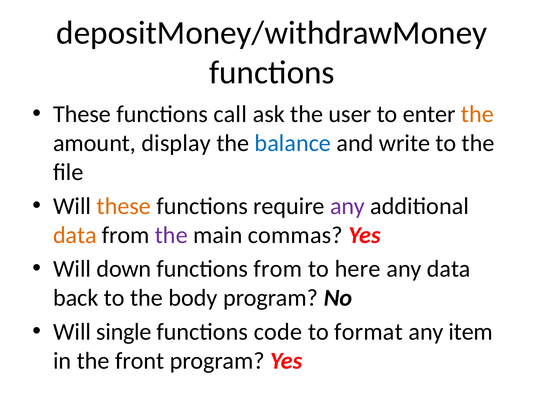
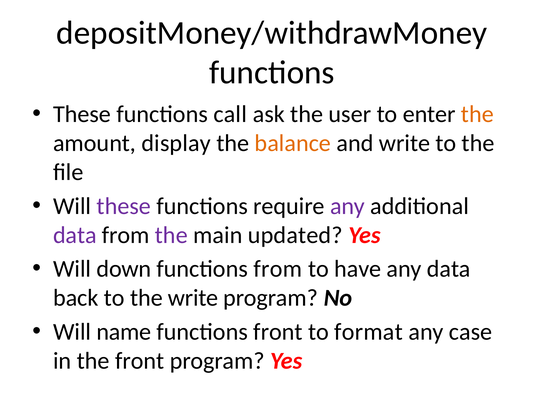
balance colour: blue -> orange (293, 143)
these colour: orange -> purple (124, 206)
data colour: orange -> purple (75, 235)
commas: commas -> updated (295, 235)
here: here -> have (358, 269)
the body: body -> write (193, 298)
single: single -> name (124, 332)
functions code: code -> front (278, 332)
item: item -> case (471, 332)
